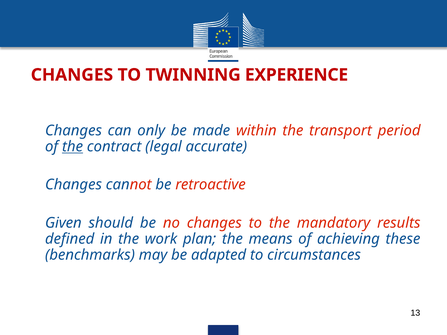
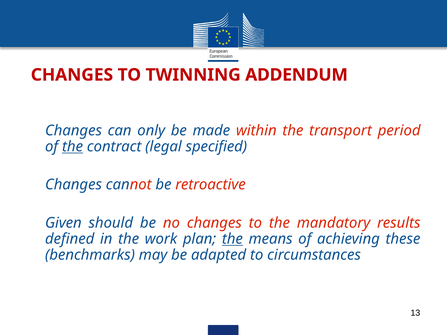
EXPERIENCE: EXPERIENCE -> ADDENDUM (297, 75)
accurate: accurate -> specified (216, 147)
the underline: none -> present (232, 239)
